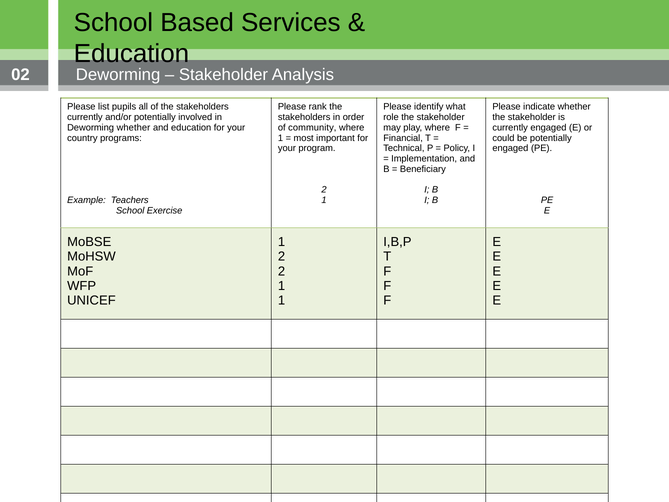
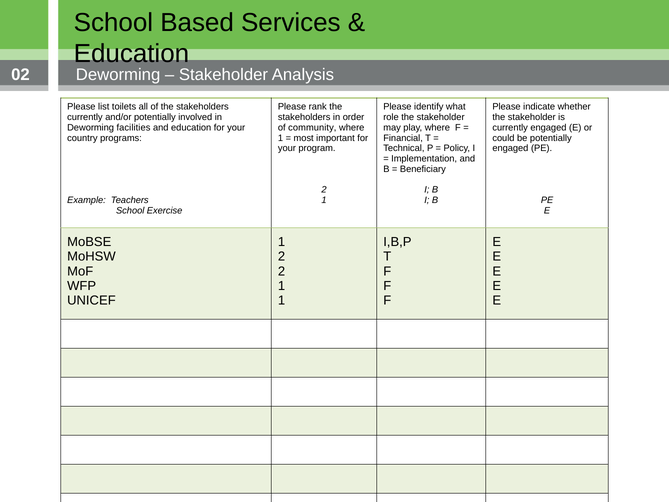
pupils: pupils -> toilets (124, 107)
Deworming whether: whether -> facilities (133, 127)
